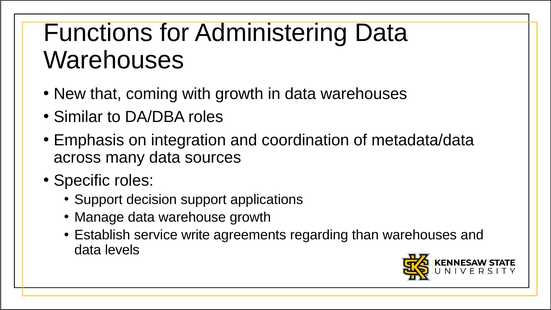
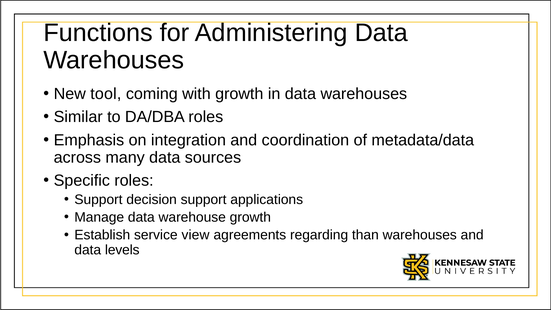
that: that -> tool (106, 94)
write: write -> view (196, 235)
